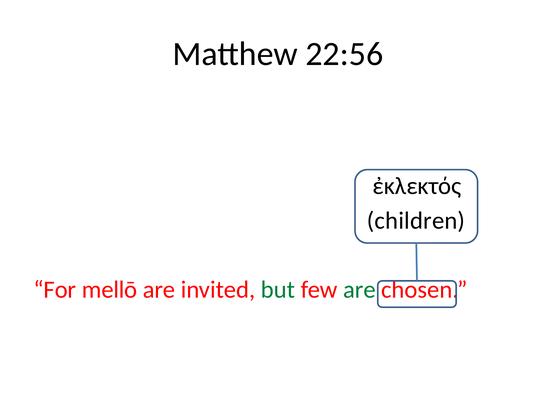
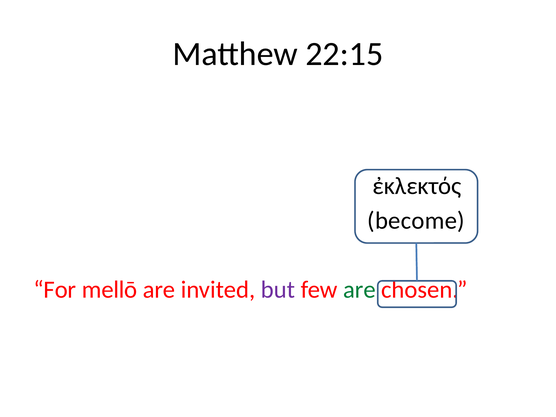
22:56: 22:56 -> 22:15 (344, 54)
children: children -> become (416, 221)
but colour: green -> purple (278, 290)
